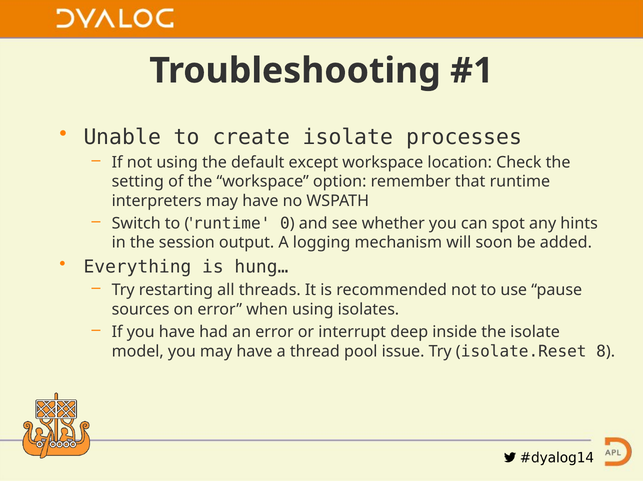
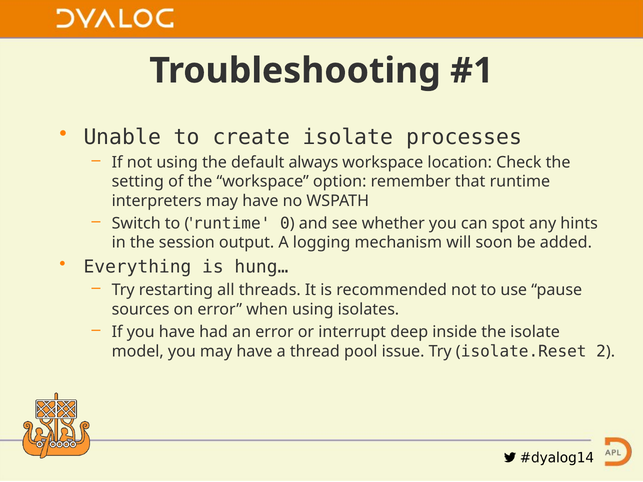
except: except -> always (313, 162)
8: 8 -> 2 (601, 351)
